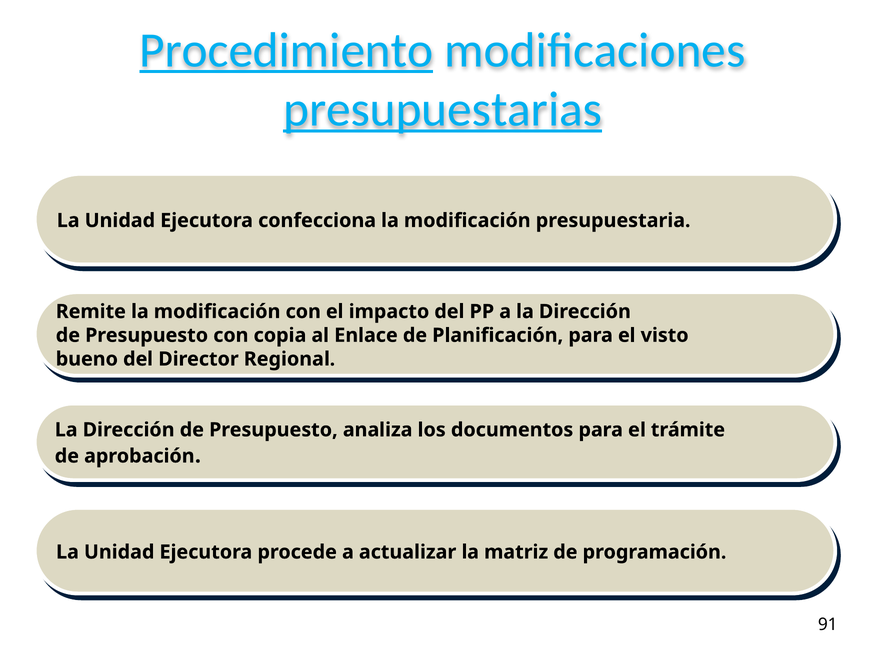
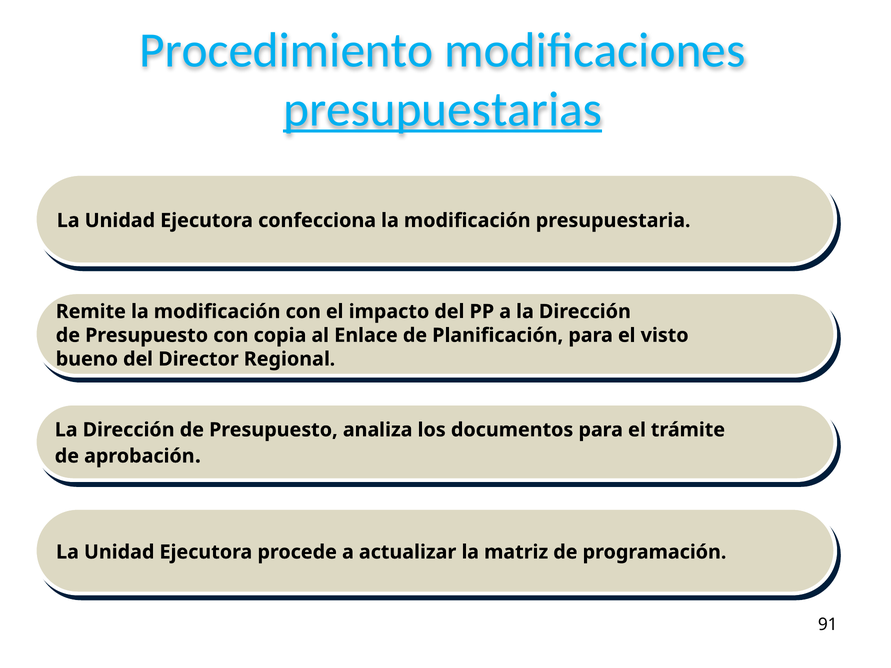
Procedimiento underline: present -> none (286, 50)
